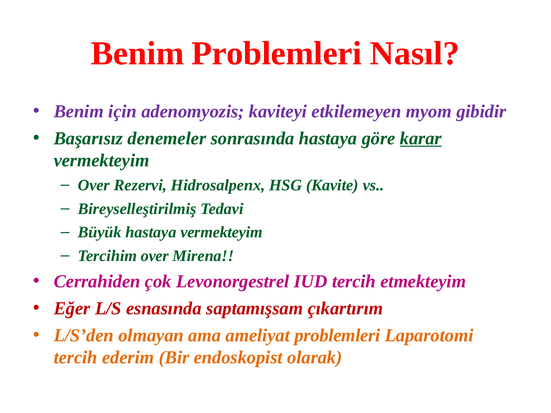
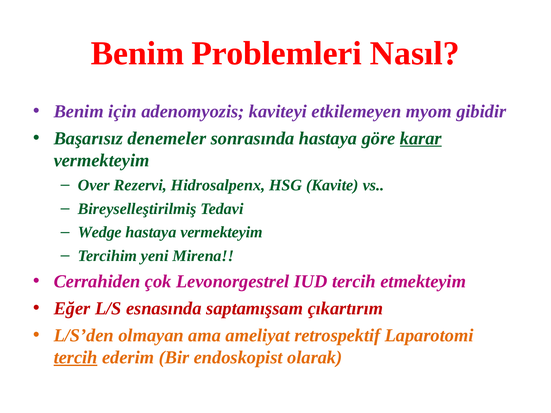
Büyük: Büyük -> Wedge (100, 232)
Tercihim over: over -> yeni (155, 256)
ameliyat problemleri: problemleri -> retrospektif (337, 336)
tercih underline: none -> present (76, 358)
